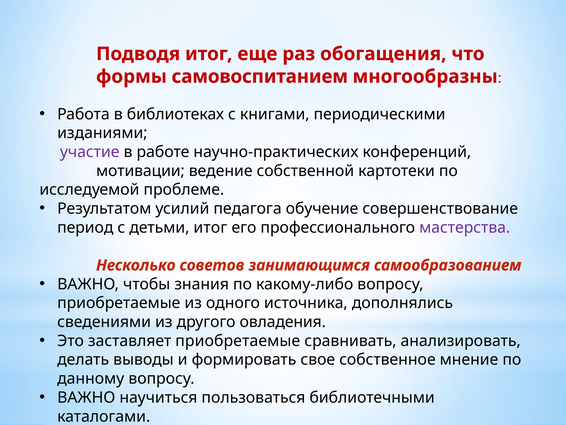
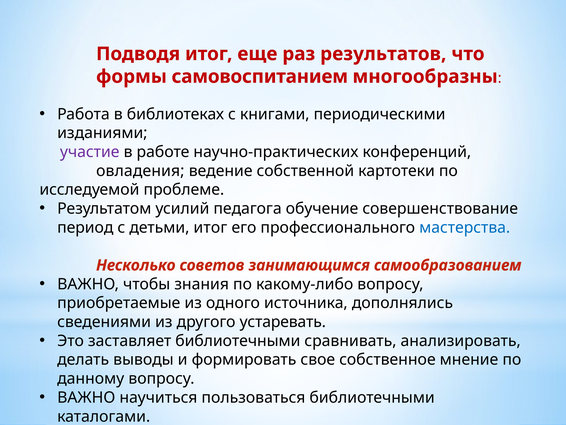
обогащения: обогащения -> результатов (383, 54)
мотивации: мотивации -> овладения (140, 171)
мастерства colour: purple -> blue (465, 227)
овладения: овладения -> устаревать (283, 322)
заставляет приобретаемые: приобретаемые -> библиотечными (238, 340)
